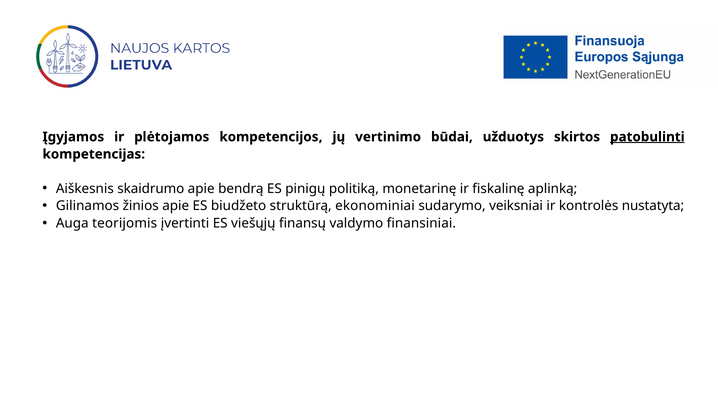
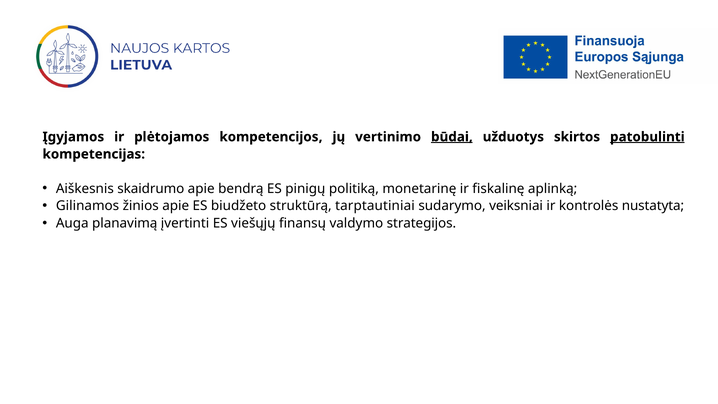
būdai underline: none -> present (452, 137)
ekonominiai: ekonominiai -> tarptautiniai (375, 206)
teorijomis: teorijomis -> planavimą (125, 223)
finansiniai: finansiniai -> strategijos (421, 223)
